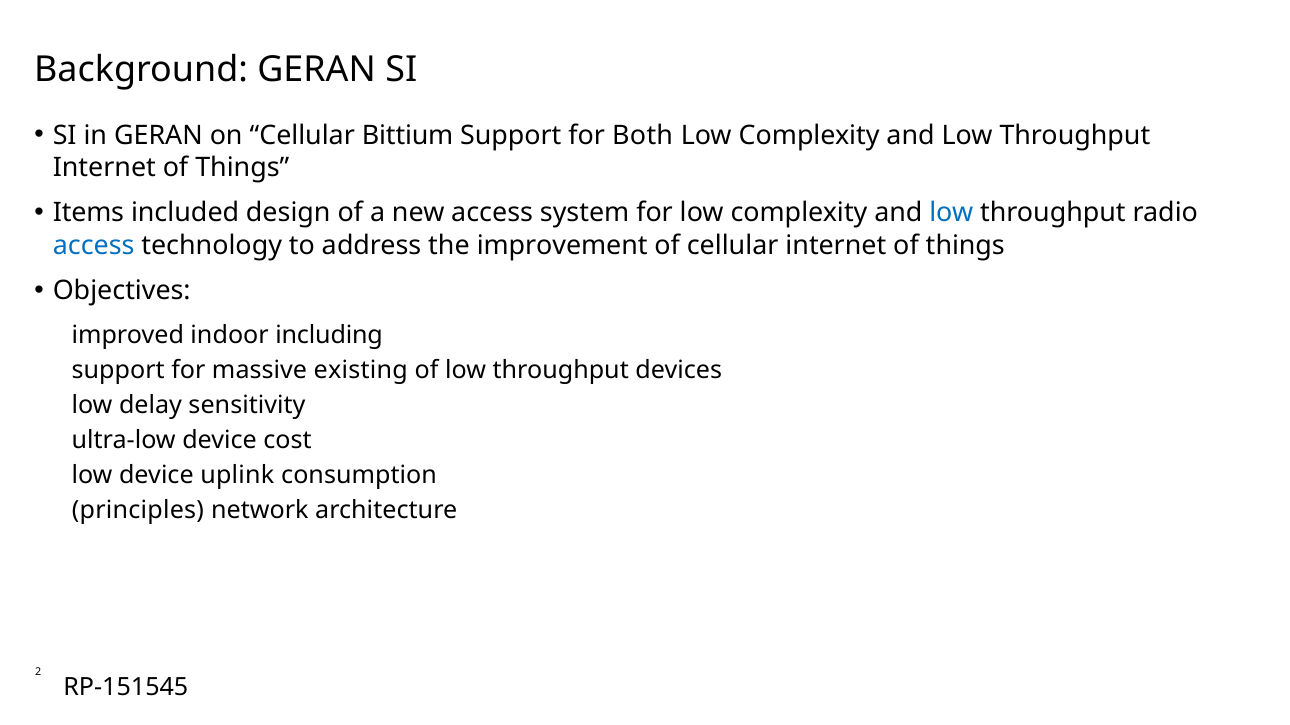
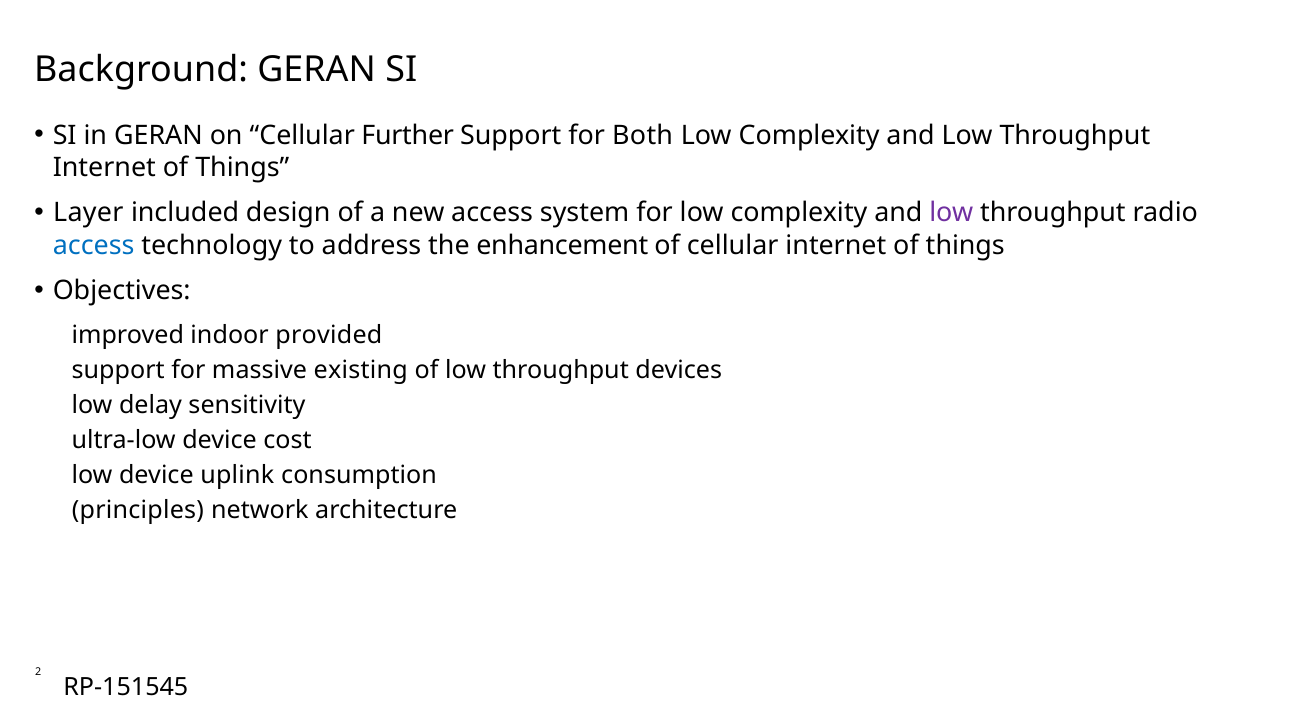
Bittium: Bittium -> Further (408, 135)
Items: Items -> Layer (88, 213)
low colour: blue -> purple (951, 213)
improvement: improvement -> enhancement (562, 246)
including: including -> provided (329, 335)
